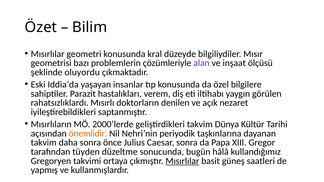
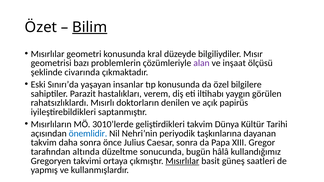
Bilim underline: none -> present (90, 27)
oluyordu: oluyordu -> civarında (82, 72)
Iddia’da: Iddia’da -> Sınırı’da (63, 85)
nezaret: nezaret -> papirüs (234, 103)
2000’lerde: 2000’lerde -> 3010’lerde (113, 124)
önemlidir colour: orange -> blue (88, 134)
tüyden: tüyden -> altında (86, 152)
